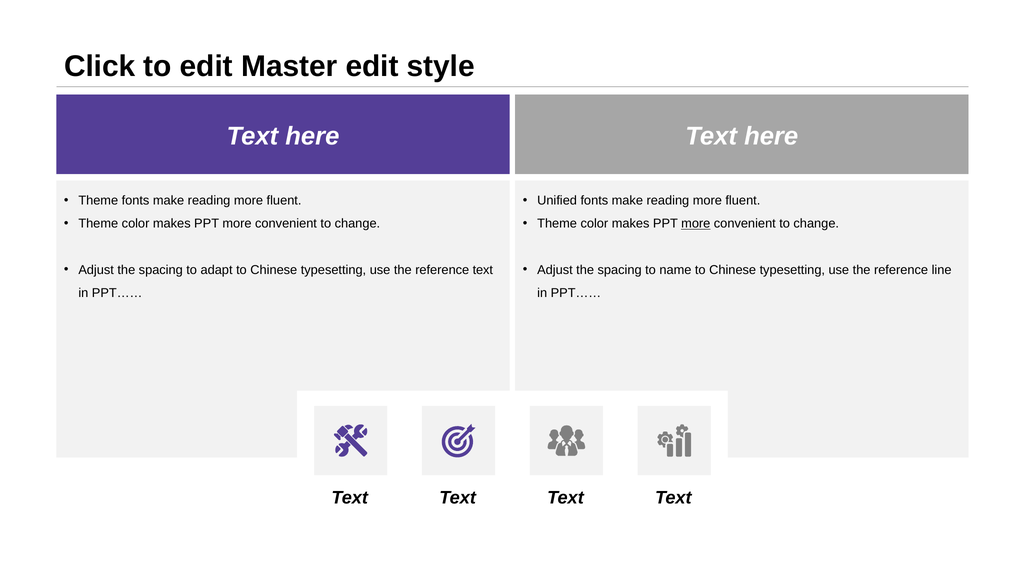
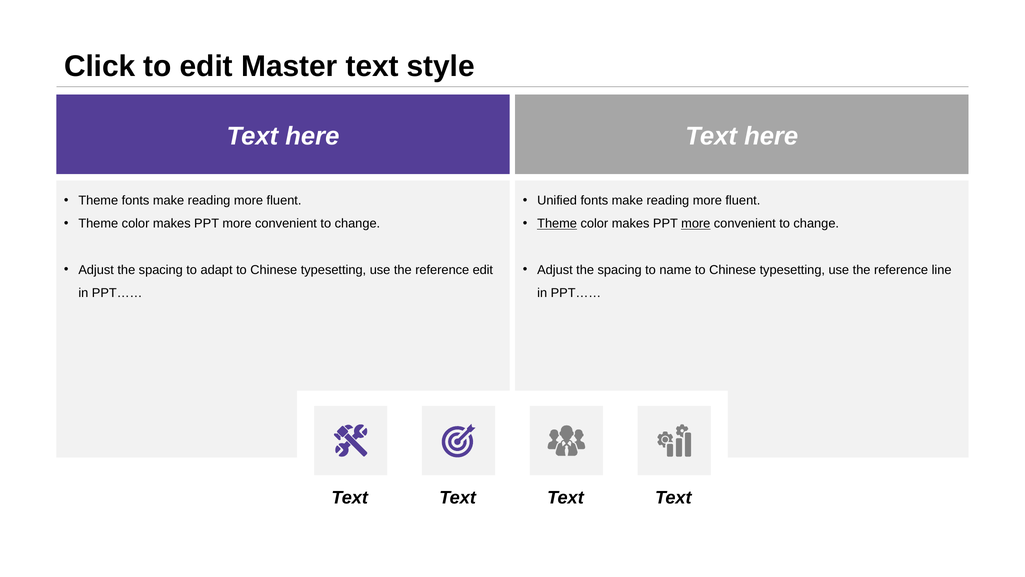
Master edit: edit -> text (372, 66)
Theme underline: none -> present (557, 224)
reference text: text -> edit (483, 270)
